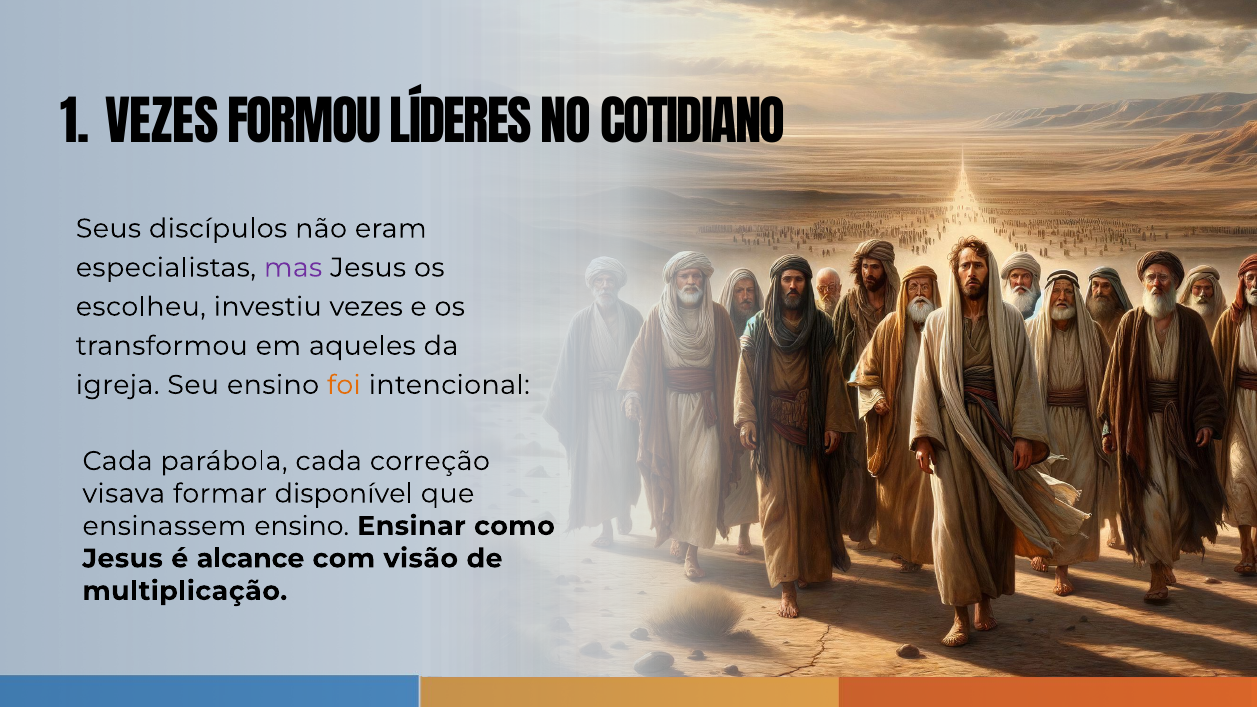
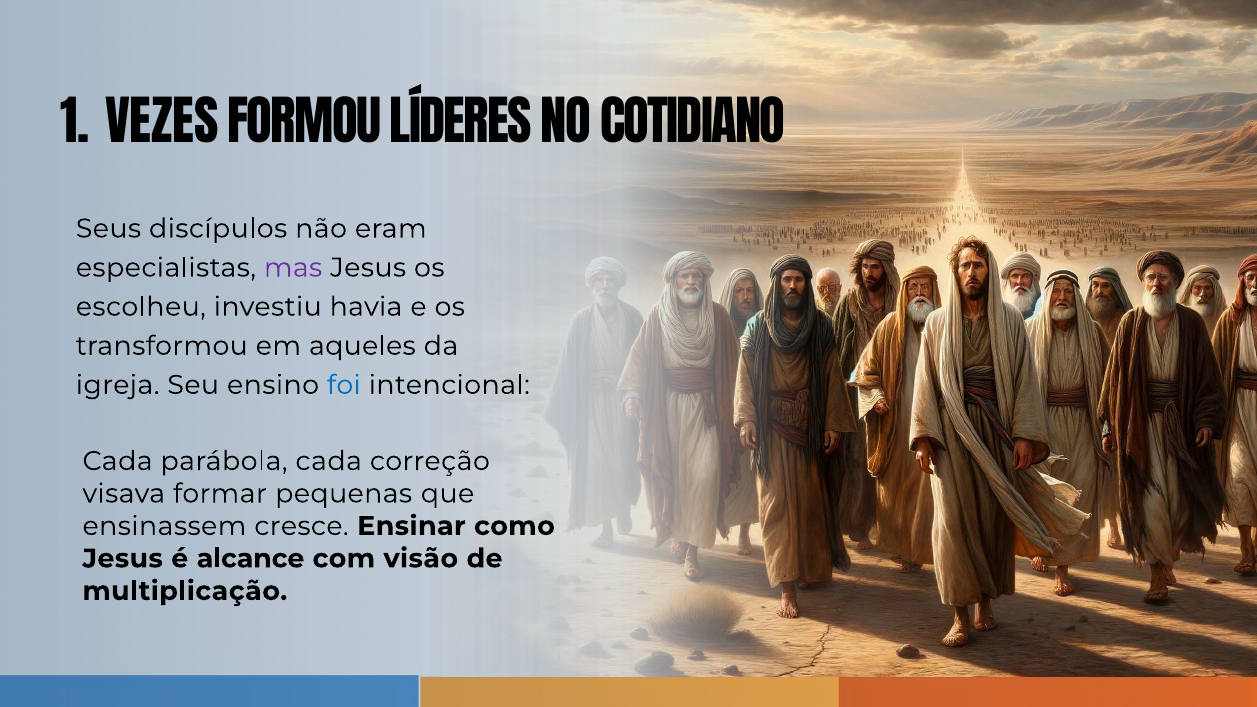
investiu vezes: vezes -> havia (366, 307)
foi colour: orange -> blue (344, 385)
disponível: disponível -> pequenas (344, 494)
ensinassem ensino: ensino -> cresce (301, 526)
